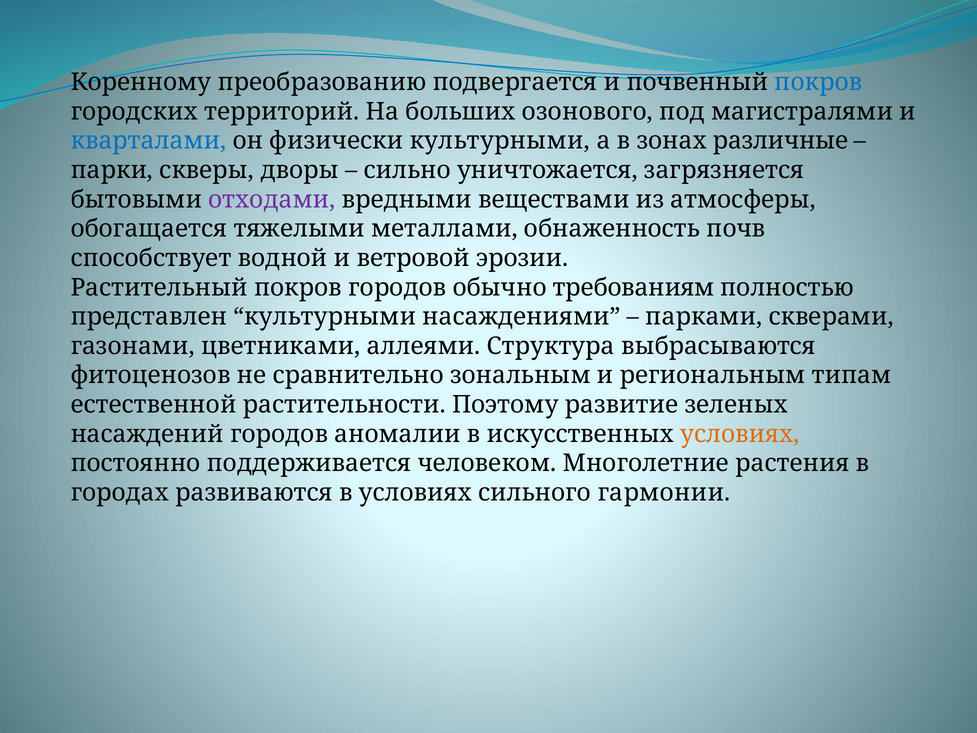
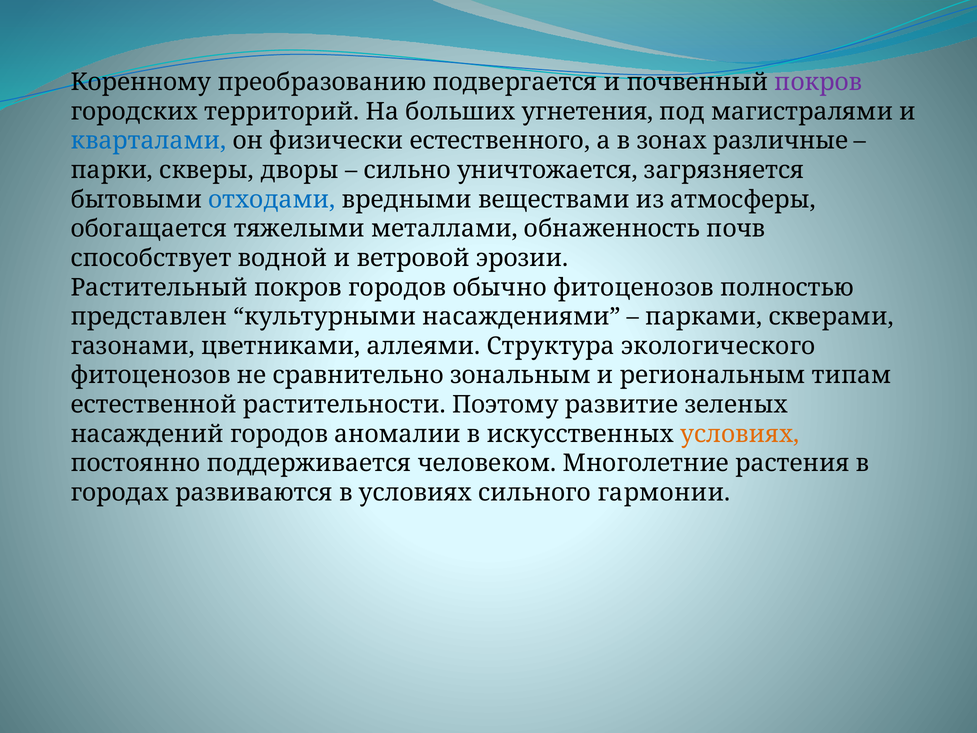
покров colour: blue -> purple (818, 82)
озонового: озонового -> угнетения (588, 111)
физически культурными: культурными -> естественного (500, 141)
отходами colour: purple -> blue (272, 199)
обычно требованиям: требованиям -> фитоценозов (634, 287)
выбрасываются: выбрасываются -> экологического (718, 346)
